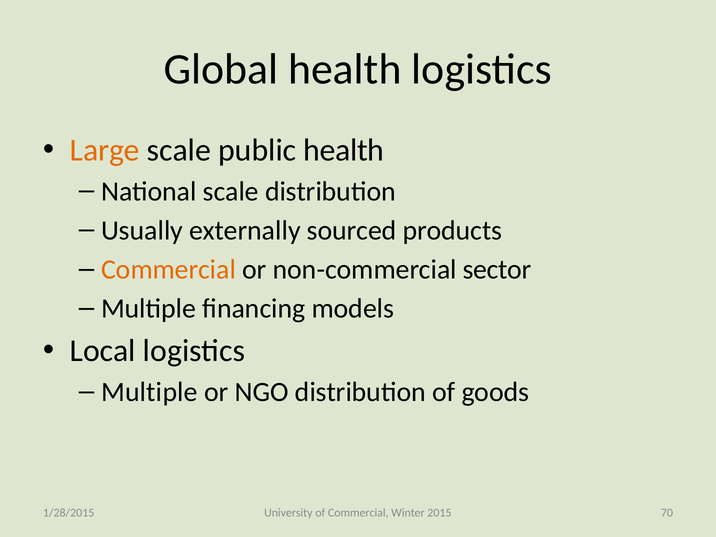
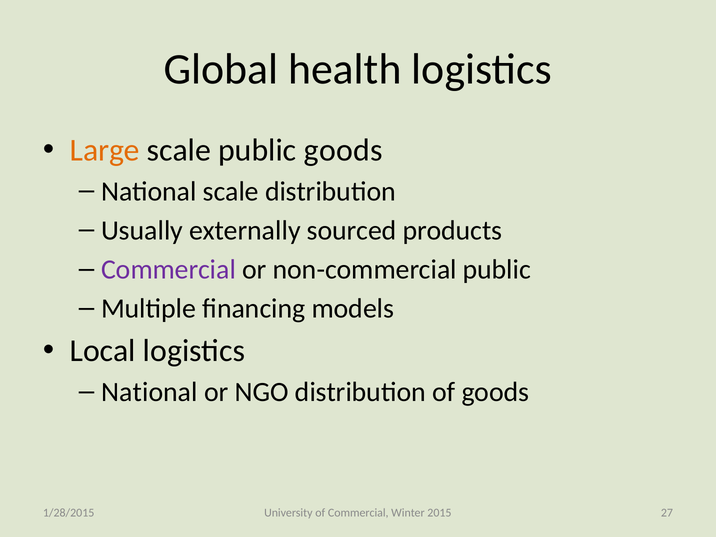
public health: health -> goods (343, 150)
Commercial colour: orange -> purple (169, 269)
non-commercial sector: sector -> public (497, 269)
Multiple: Multiple -> National (149, 392)
70: 70 -> 27 (667, 513)
